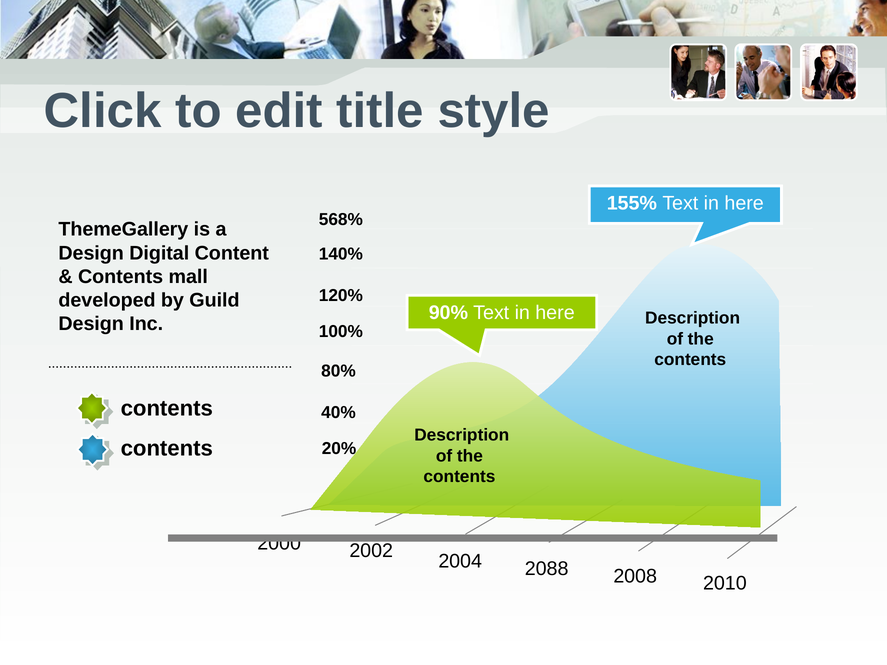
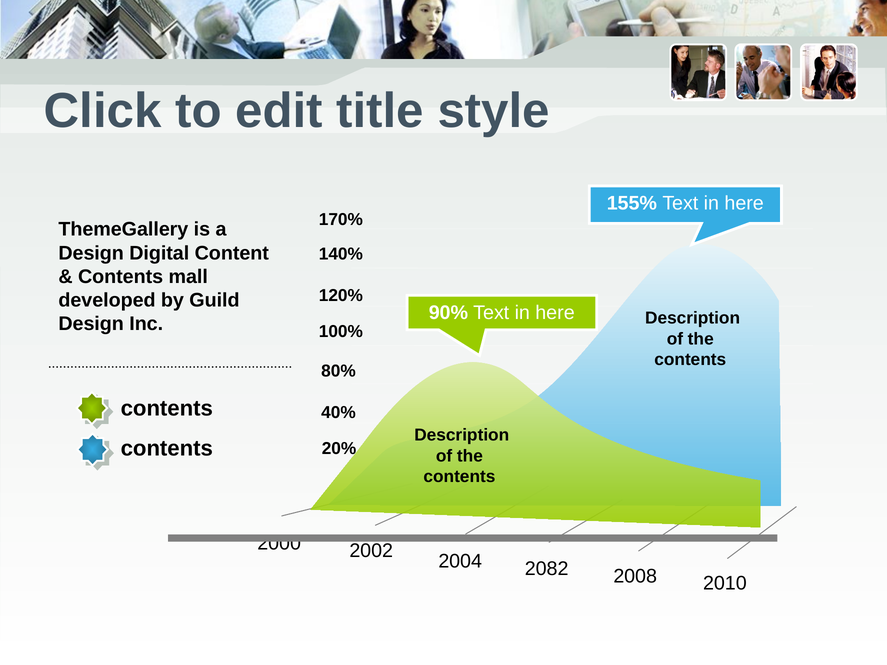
568%: 568% -> 170% (341, 220)
2088: 2088 -> 2082 (547, 569)
